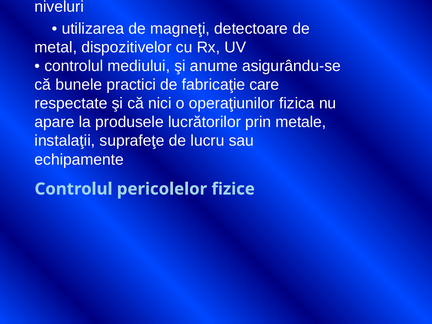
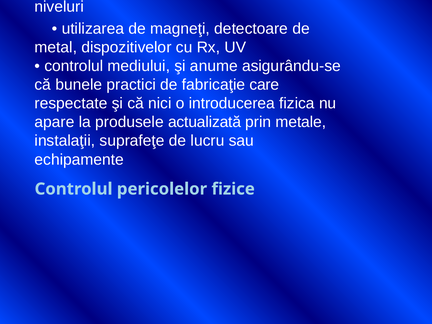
operaţiunilor: operaţiunilor -> introducerea (232, 103)
lucrătorilor: lucrătorilor -> actualizată (205, 122)
